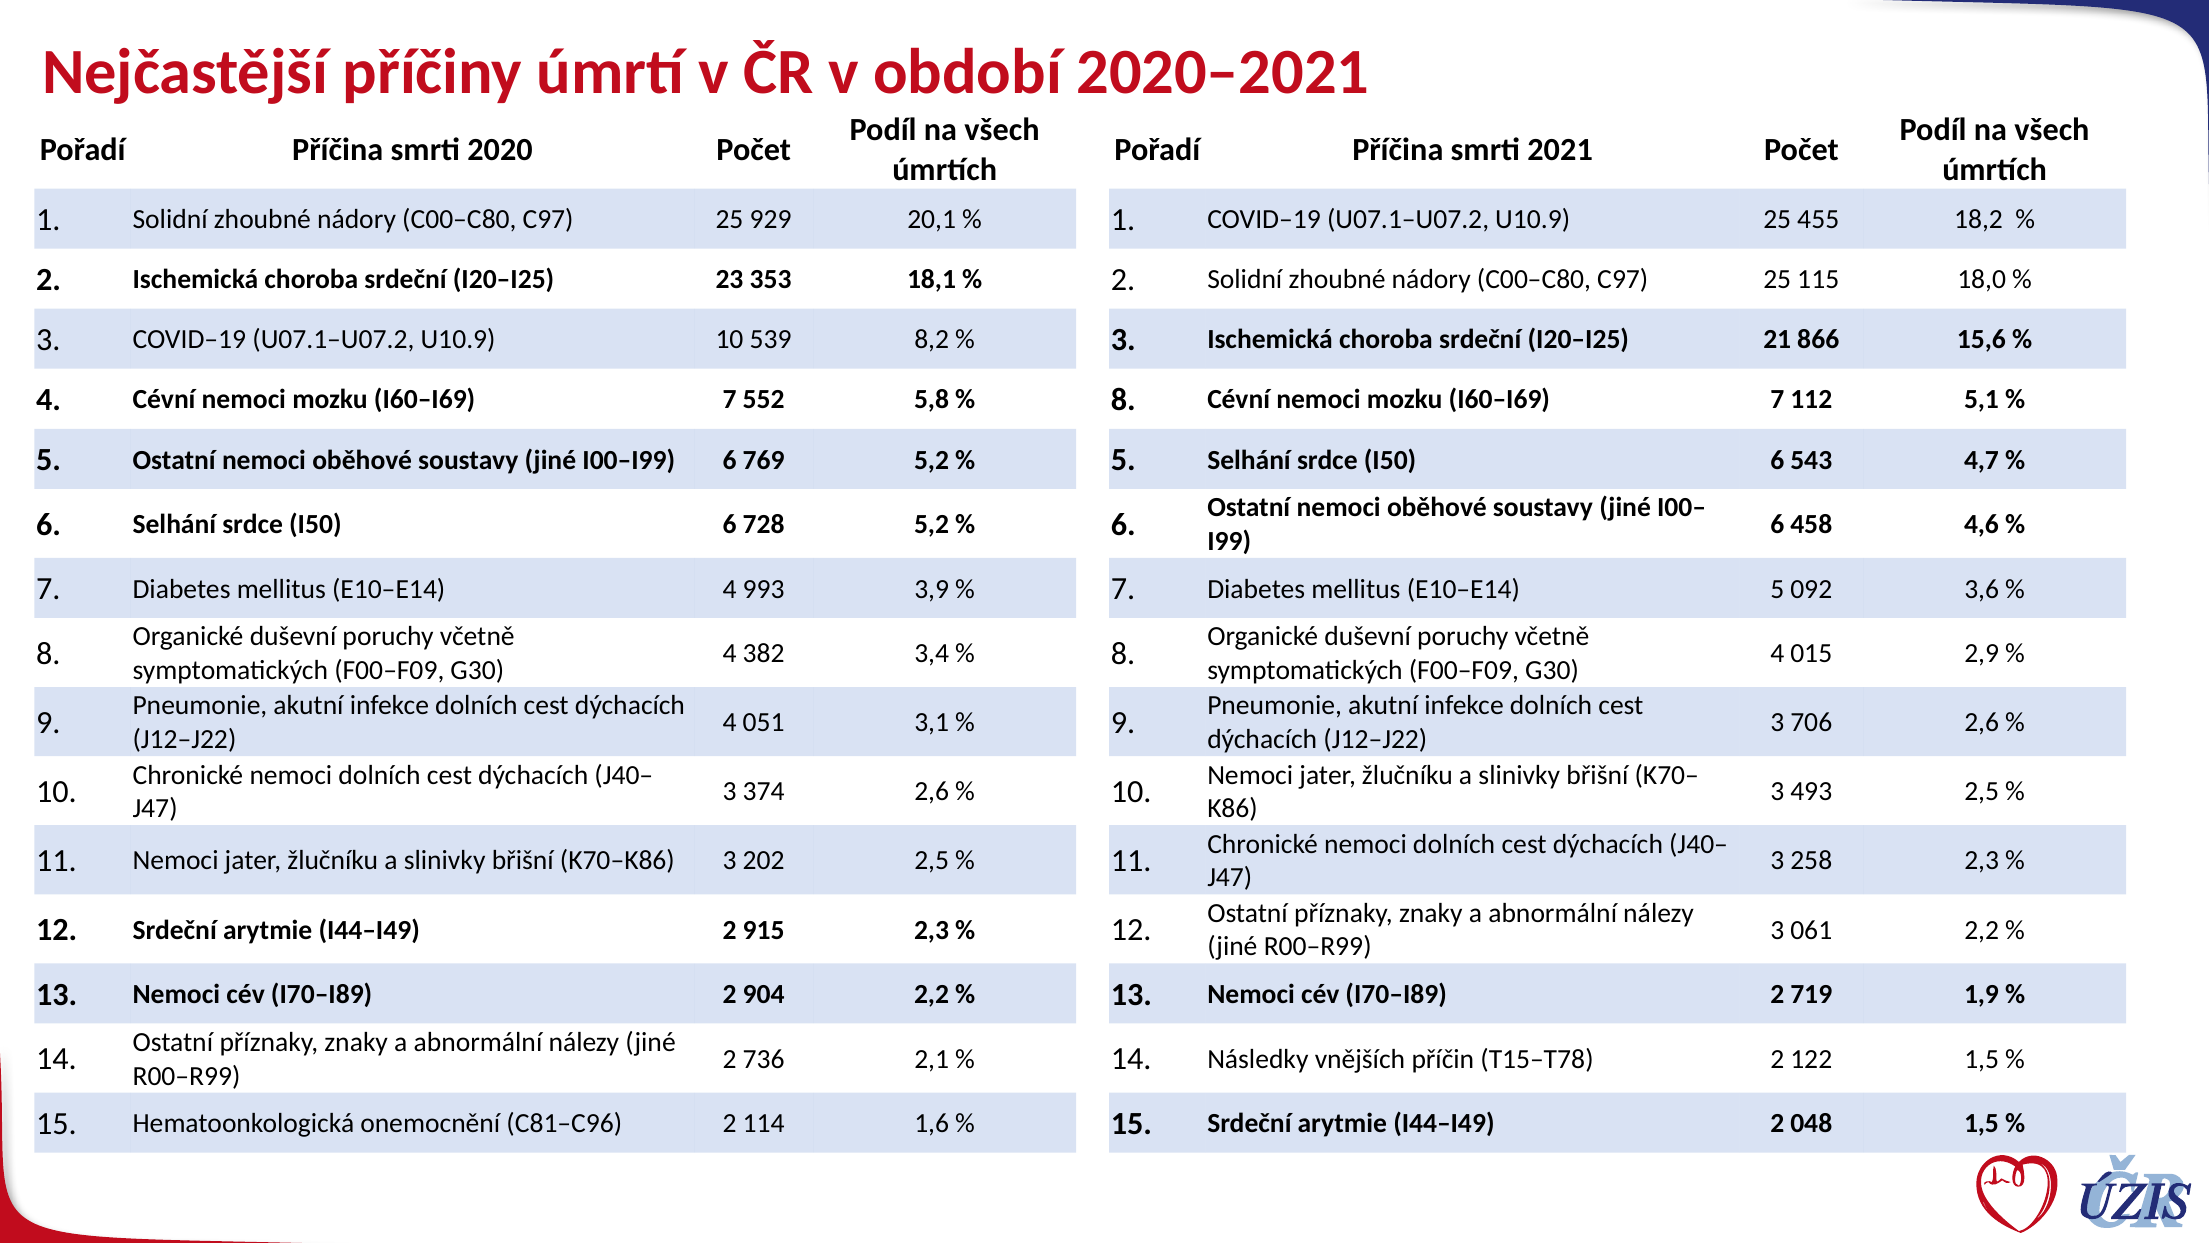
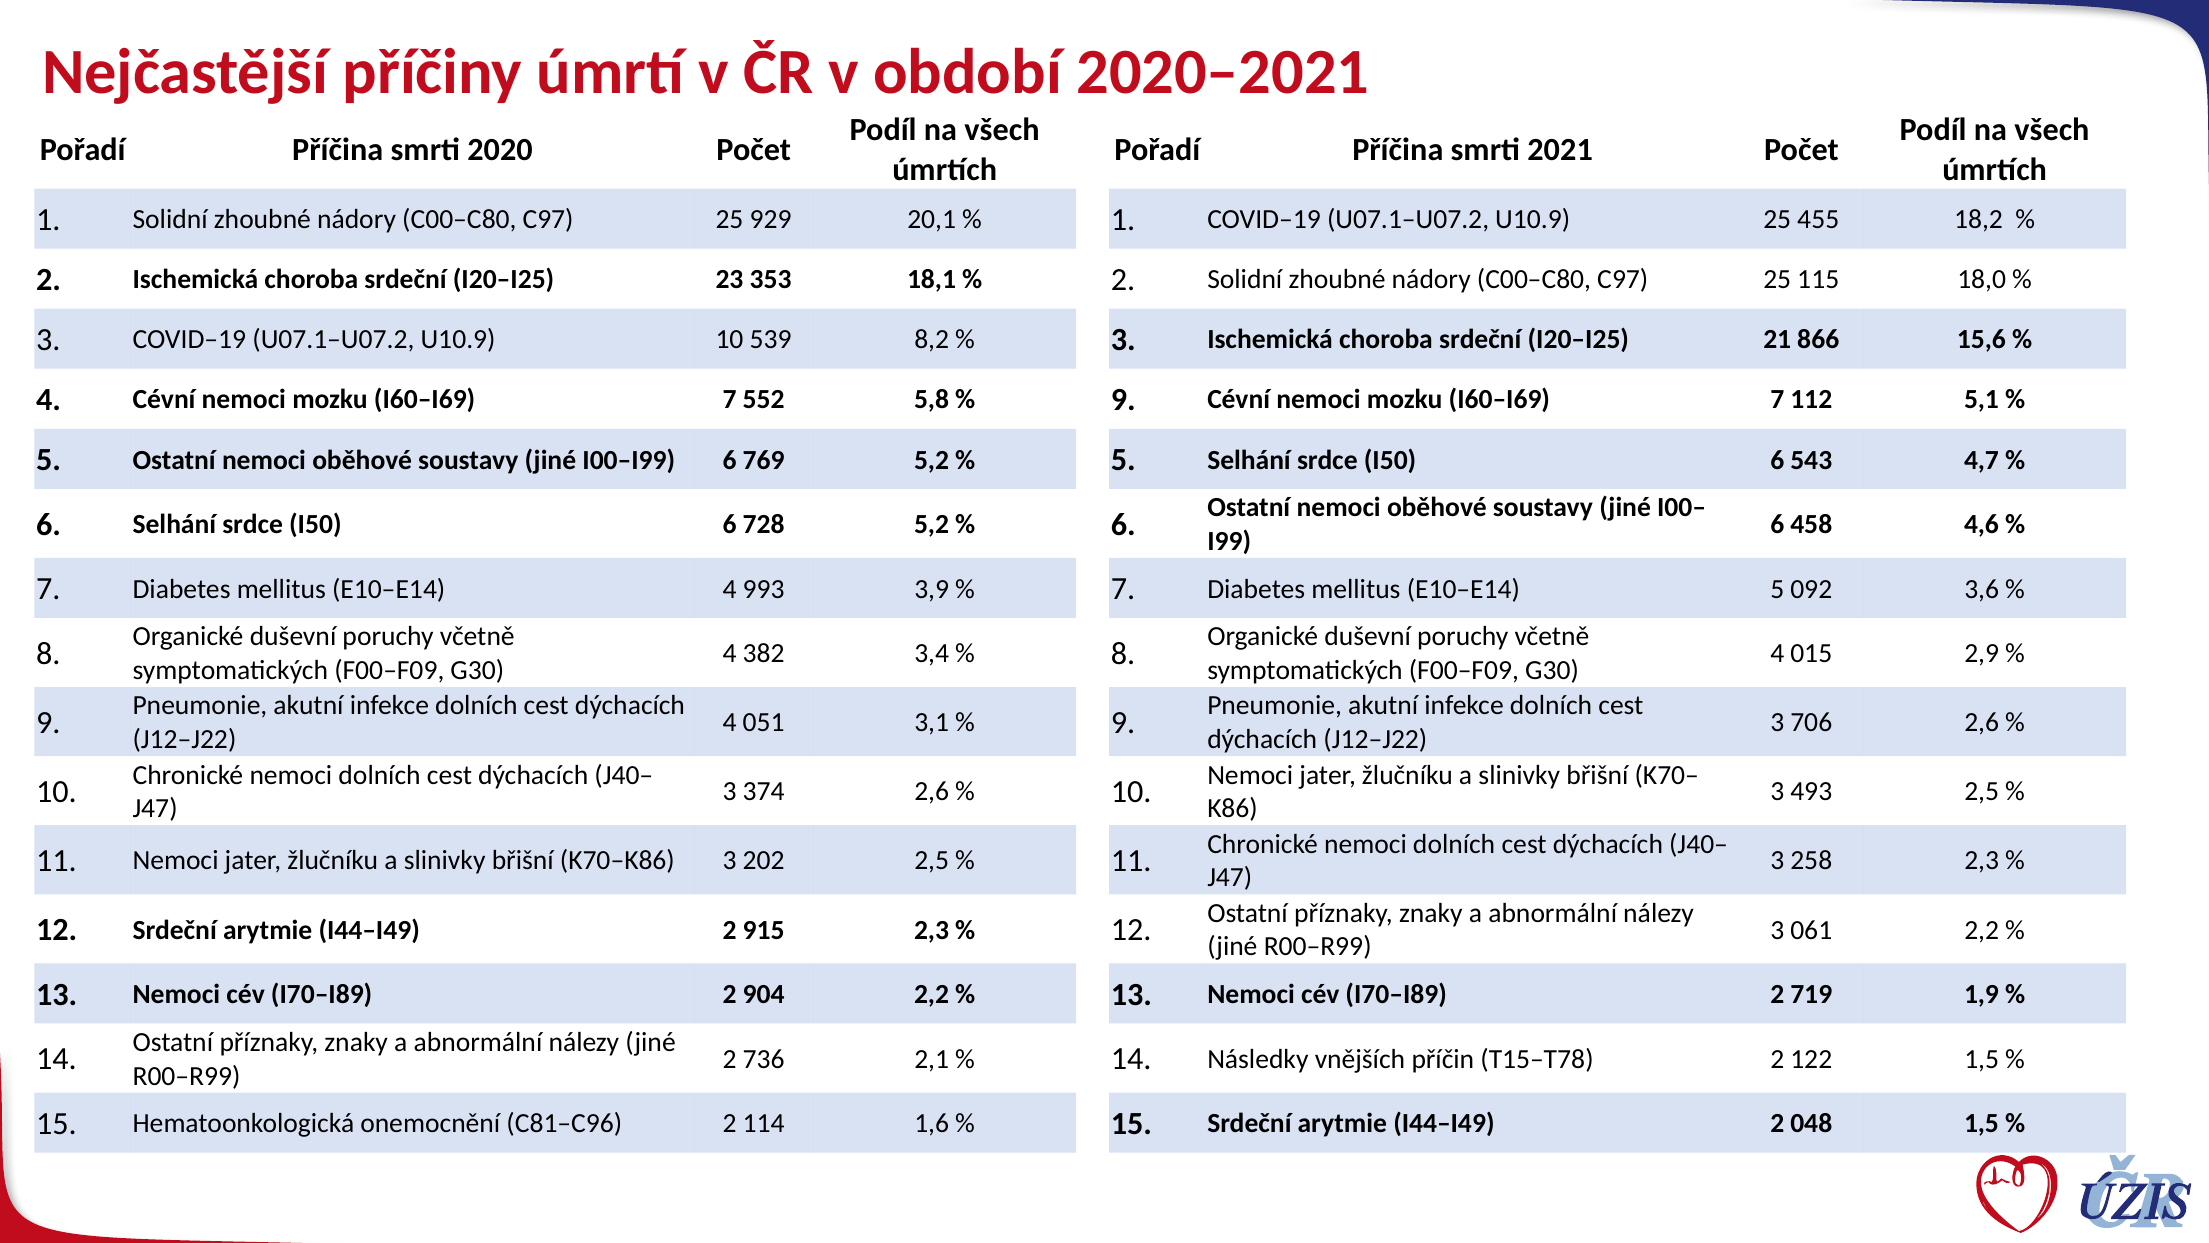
8: 8 -> 9 (1123, 400)
